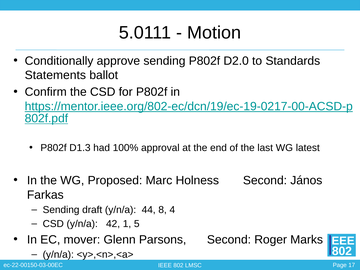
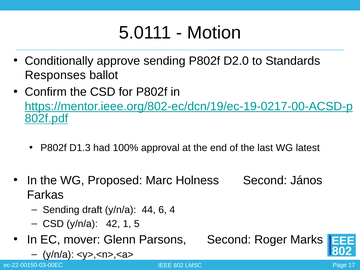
Statements: Statements -> Responses (55, 75)
8: 8 -> 6 (163, 210)
